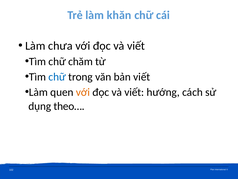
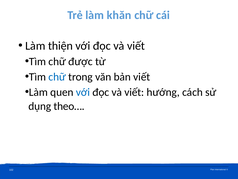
chưa: chưa -> thiện (60, 46)
chăm: chăm -> được (80, 61)
với colour: orange -> blue (83, 92)
